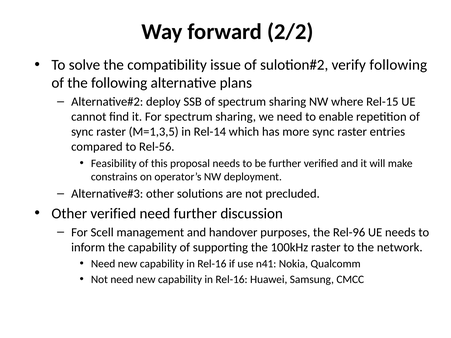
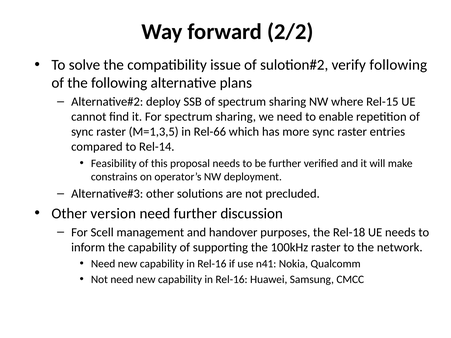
Rel-14: Rel-14 -> Rel-66 (210, 132)
Rel-56: Rel-56 -> Rel-14 (157, 147)
Other verified: verified -> version (113, 214)
Rel-96: Rel-96 -> Rel-18 (349, 232)
